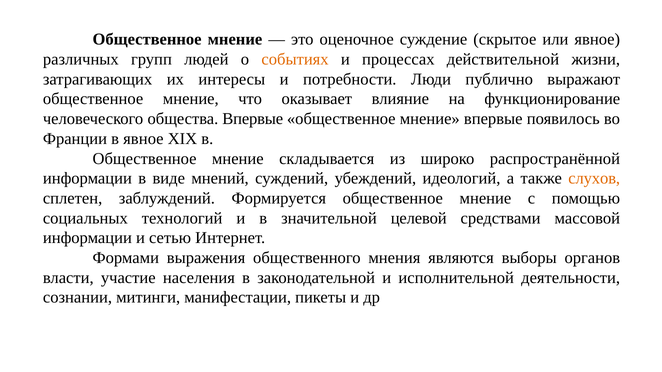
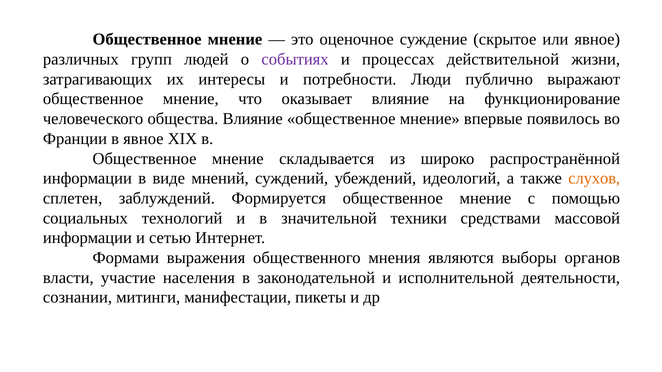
событиях colour: orange -> purple (295, 59)
общества Впервые: Впервые -> Влияние (253, 119)
целевой: целевой -> техники (419, 218)
